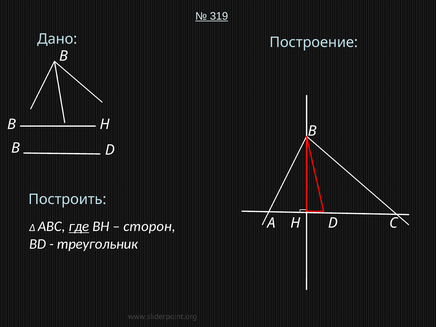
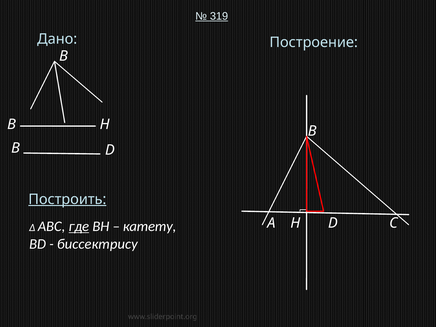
Построить underline: none -> present (67, 199)
сторон: сторон -> катету (150, 226)
треугольник: треугольник -> биссектрису (97, 244)
